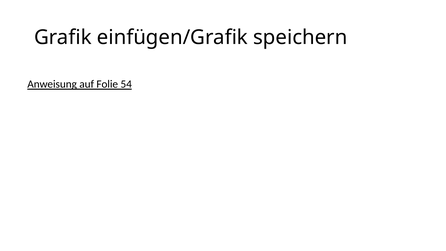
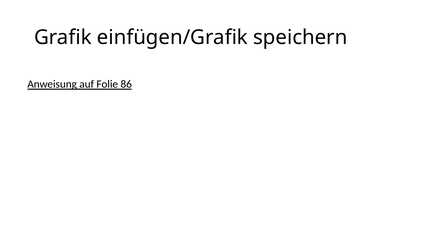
54: 54 -> 86 (126, 84)
